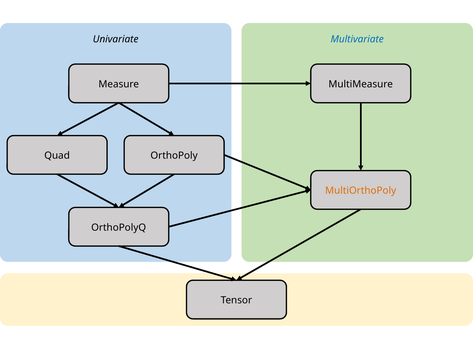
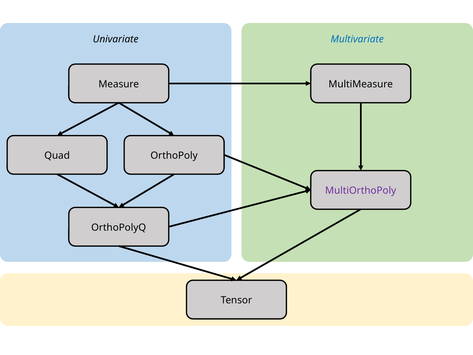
MultiOrthoPoly colour: orange -> purple (361, 190)
